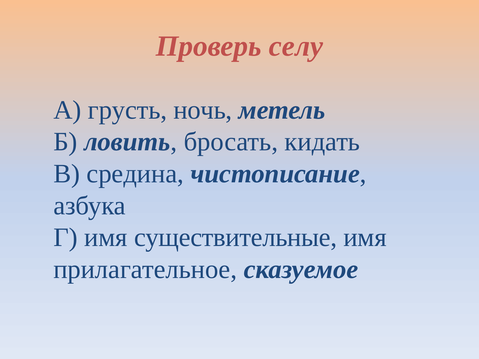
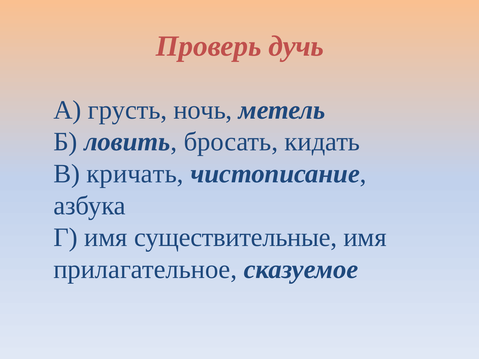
селу: селу -> дучь (296, 46)
средина: средина -> кричать (135, 174)
